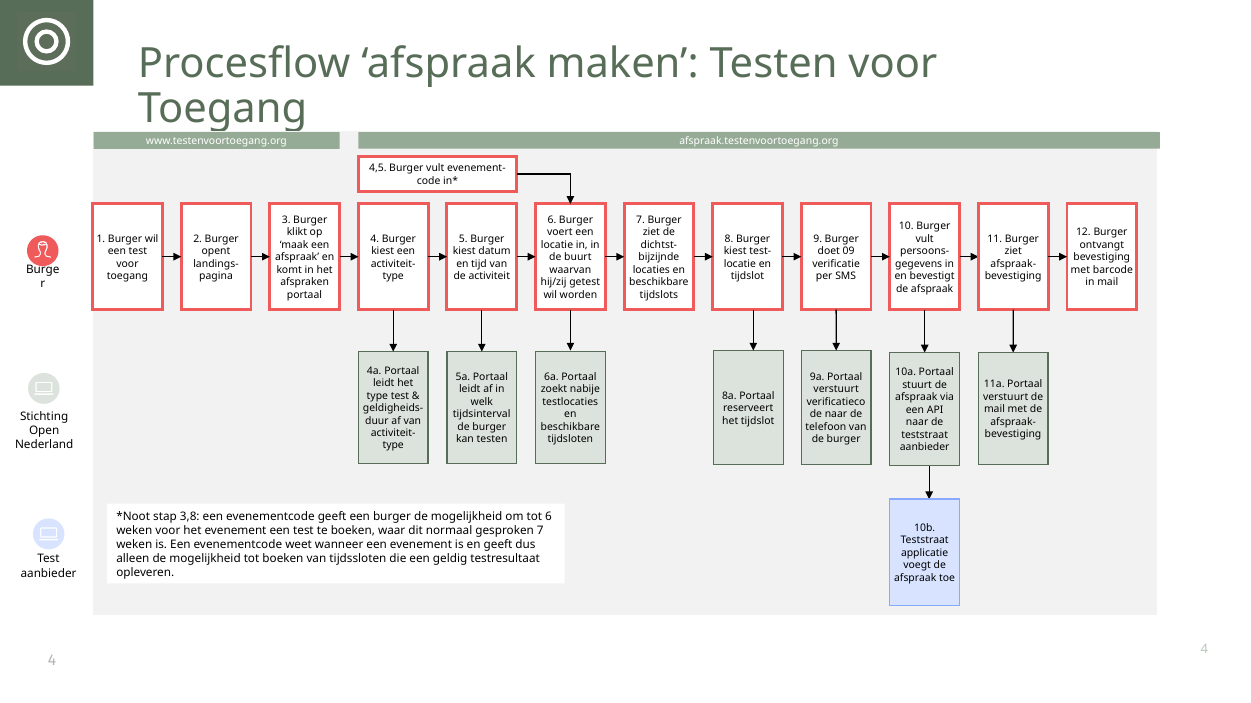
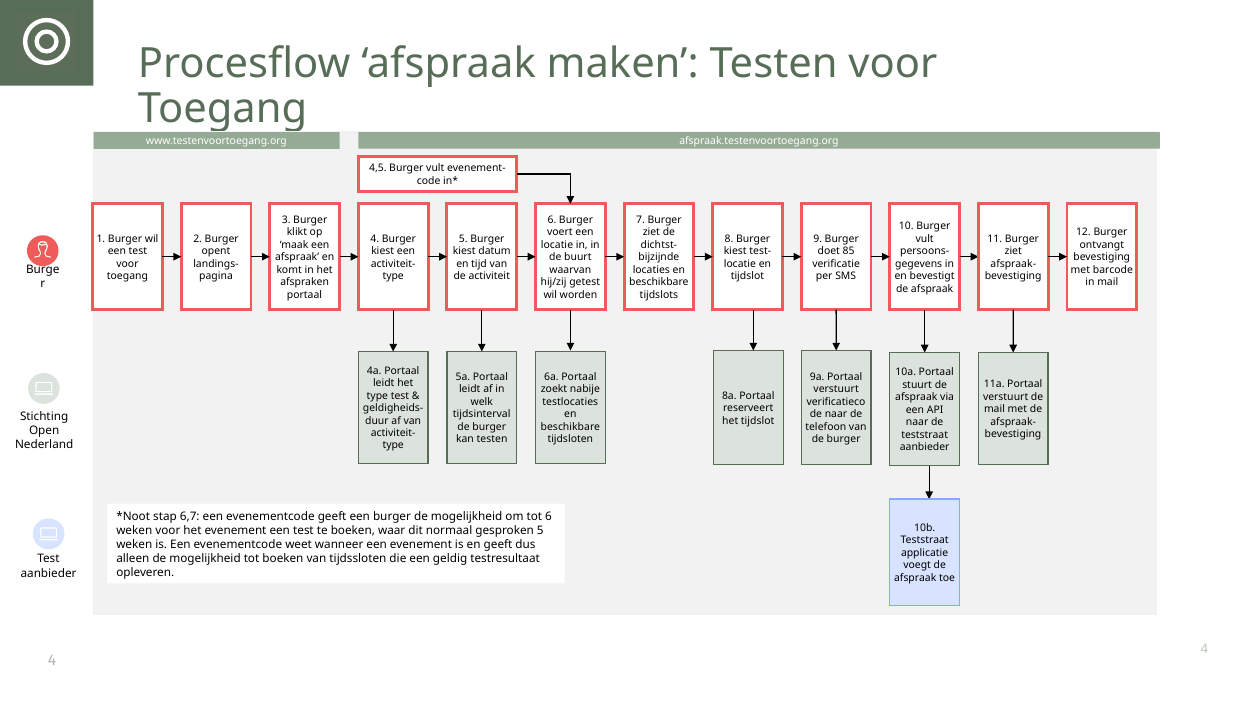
09: 09 -> 85 (849, 251)
3,8: 3,8 -> 6,7 (190, 517)
gesproken 7: 7 -> 5 (540, 531)
